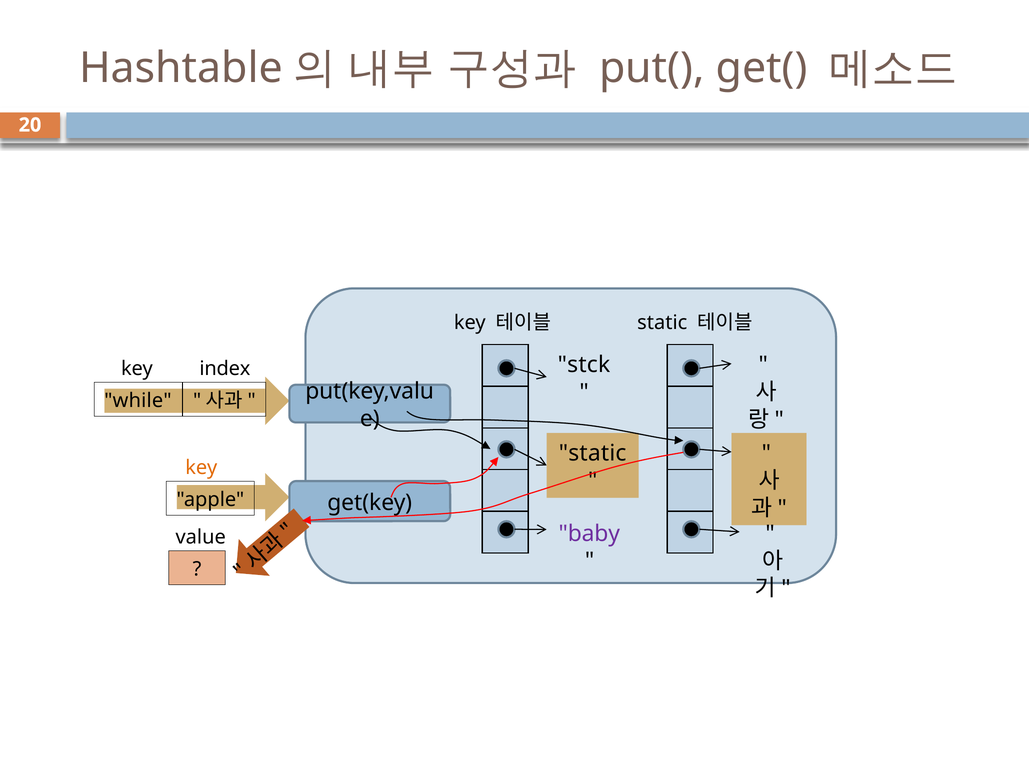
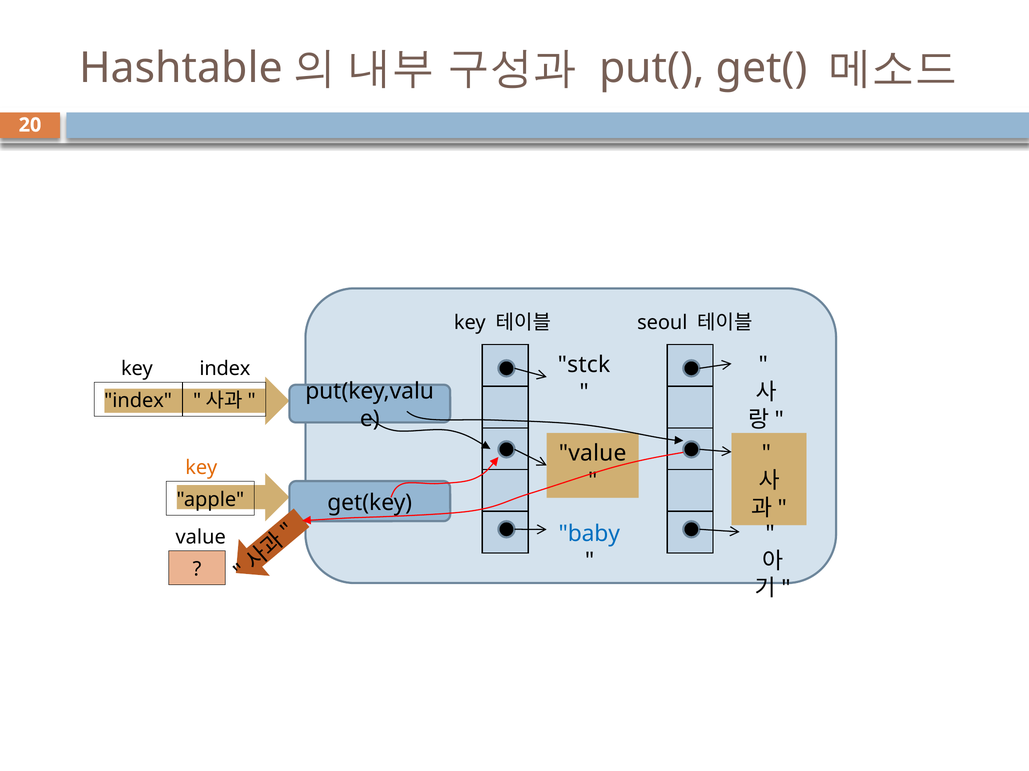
static: static -> seoul (662, 323)
while: while -> index (138, 401)
static: static -> value (593, 454)
baby colour: purple -> blue (589, 534)
